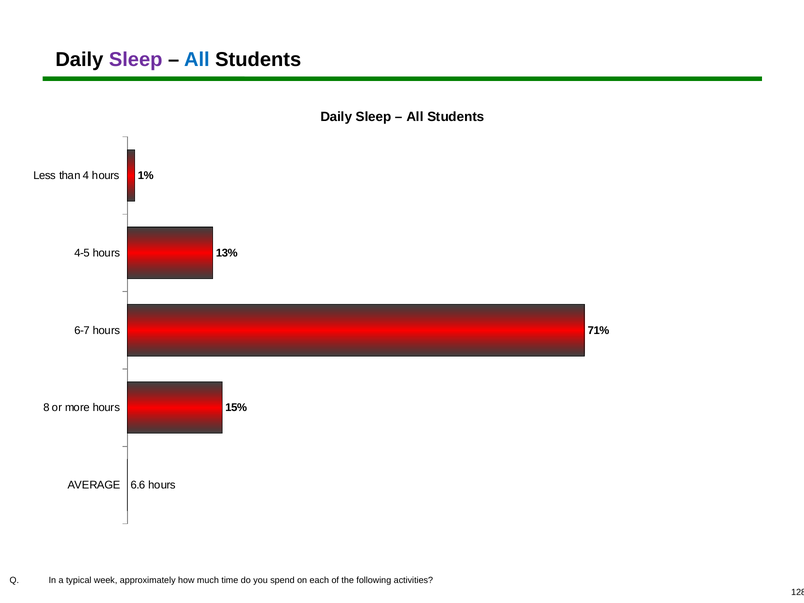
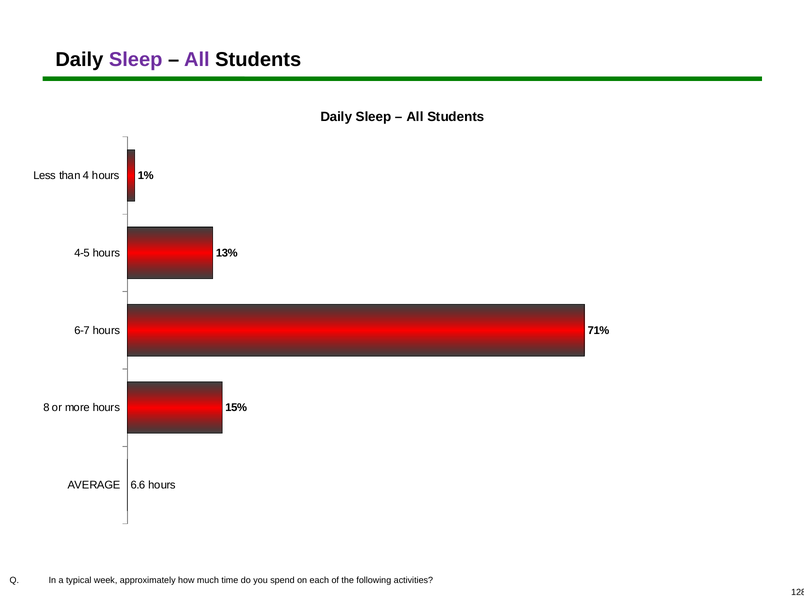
All colour: blue -> purple (197, 60)
